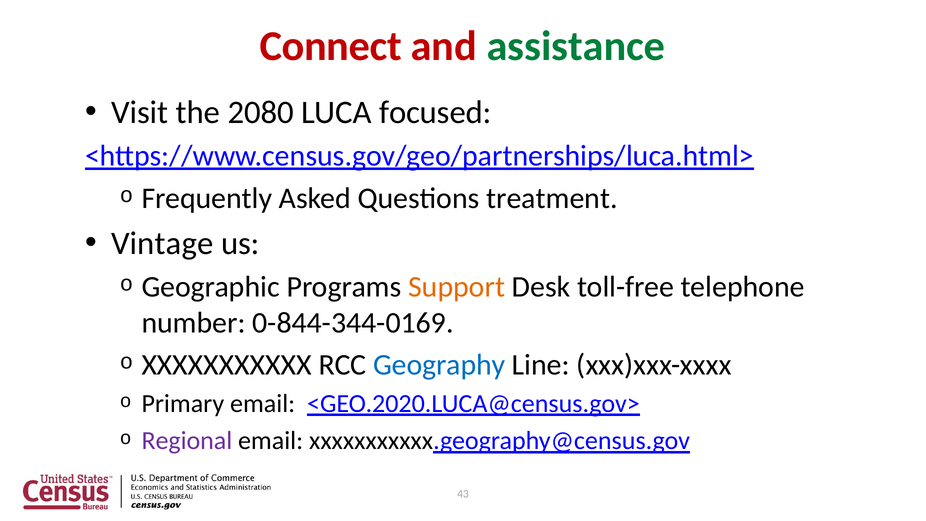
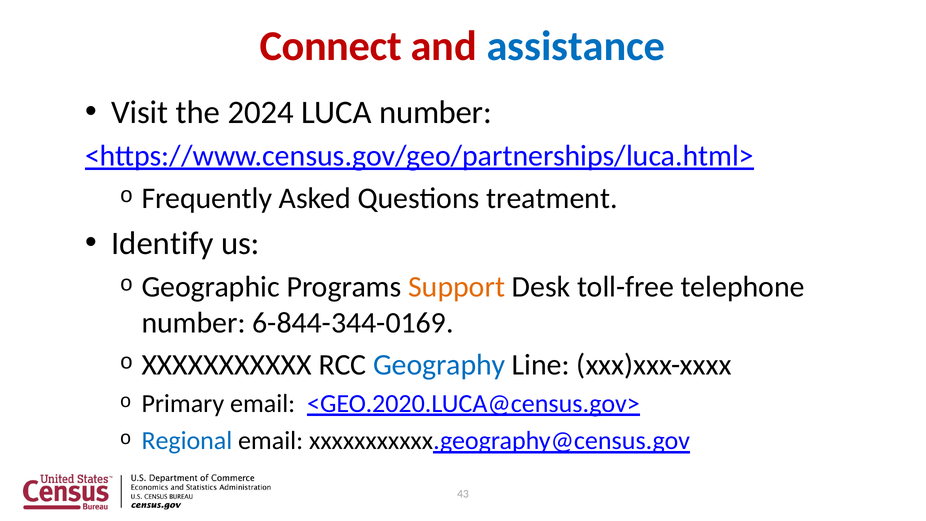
assistance colour: green -> blue (576, 46)
2080: 2080 -> 2024 (261, 112)
LUCA focused: focused -> number (435, 112)
Vintage: Vintage -> Identify (162, 243)
0-844-344-0169: 0-844-344-0169 -> 6-844-344-0169 (353, 323)
Regional colour: purple -> blue (187, 441)
